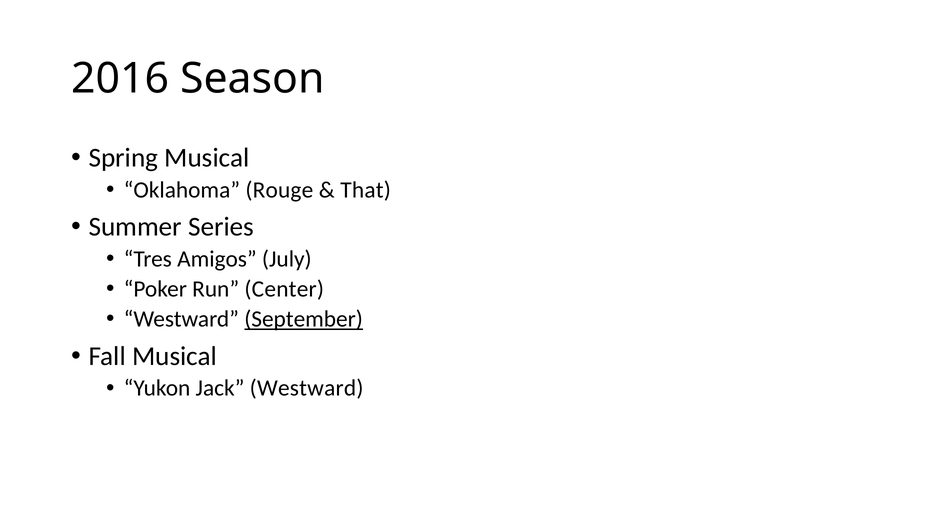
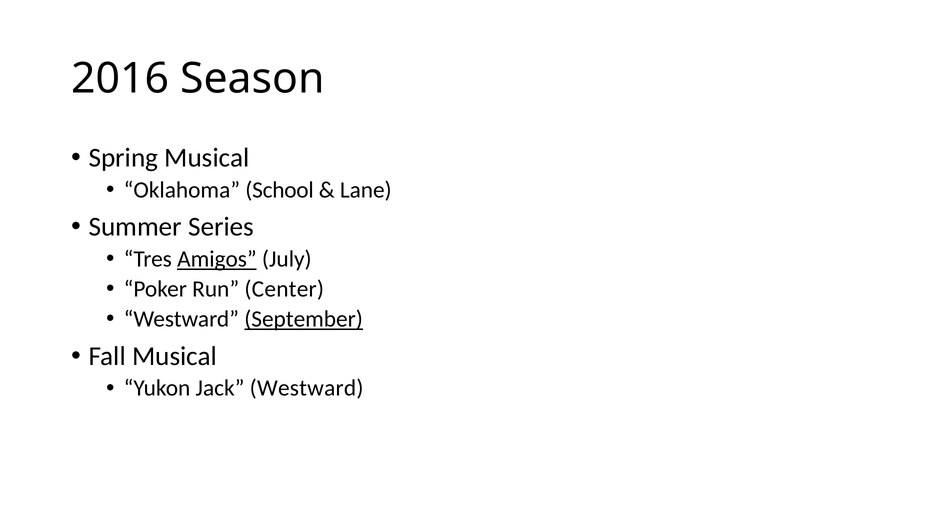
Rouge: Rouge -> School (280, 190)
That: That -> Lane (366, 190)
Amigos underline: none -> present (217, 259)
